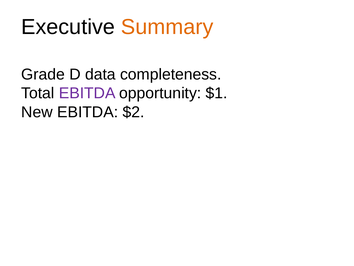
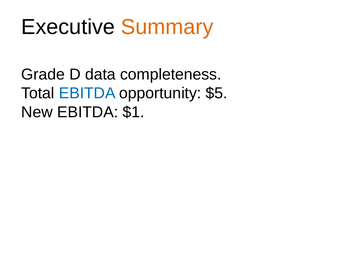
EBITDA colour: purple -> blue (87, 93)
$1: $1 -> $5 (217, 93)
$2: $2 -> $1 (134, 112)
